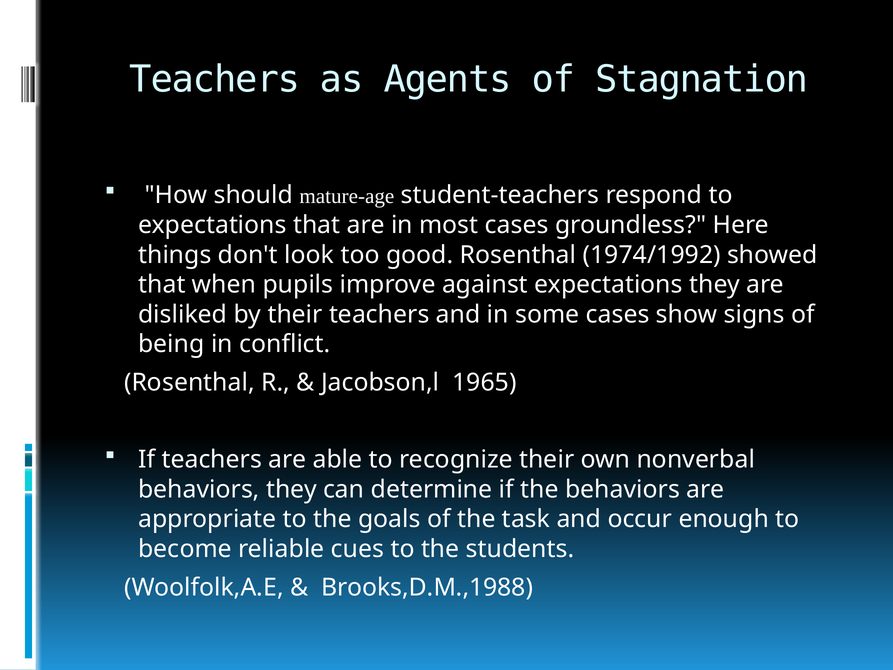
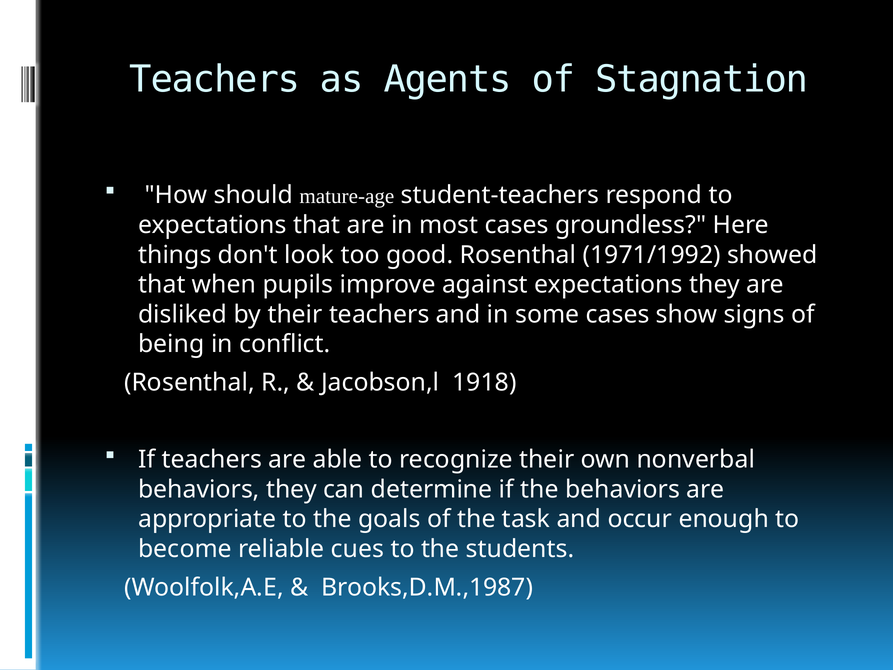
1974/1992: 1974/1992 -> 1971/1992 (652, 255)
1965: 1965 -> 1918 (484, 383)
Brooks,D.M.,1988: Brooks,D.M.,1988 -> Brooks,D.M.,1987 (427, 587)
